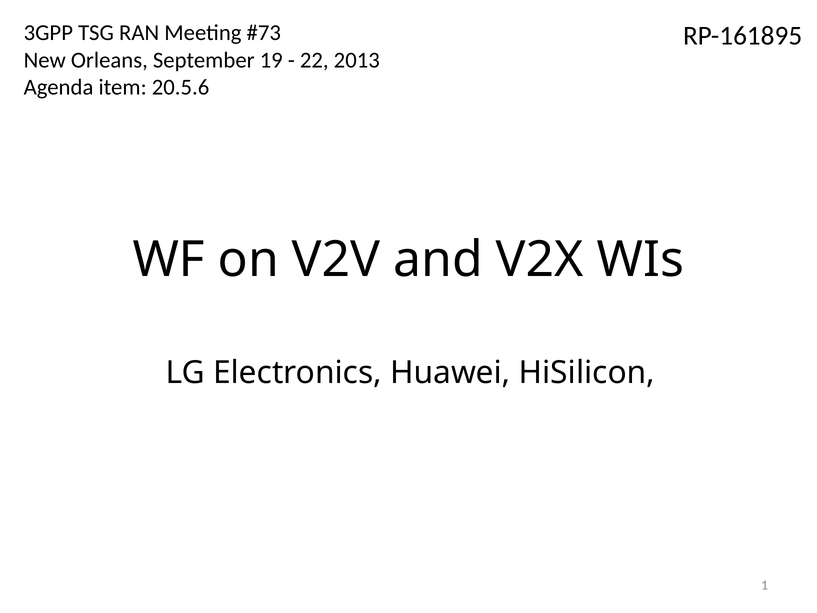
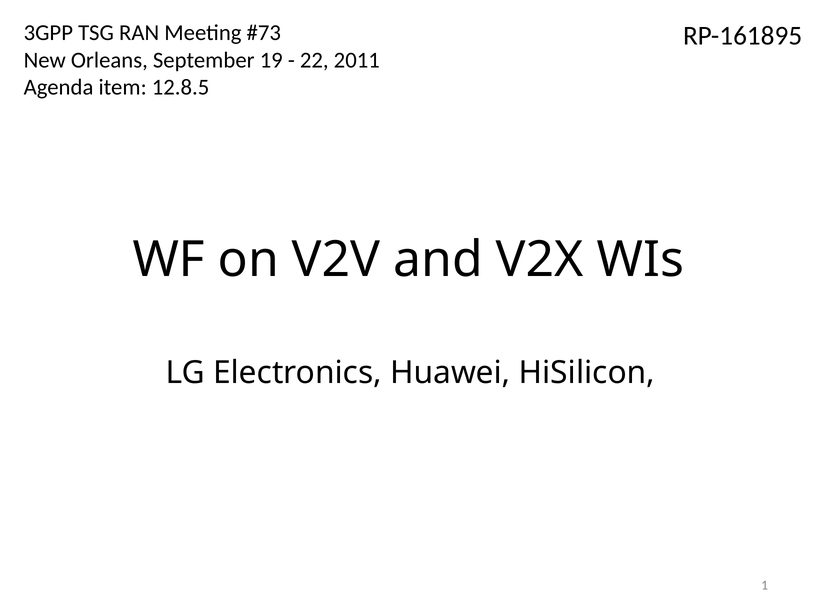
2013: 2013 -> 2011 (357, 60)
20.5.6: 20.5.6 -> 12.8.5 (181, 87)
